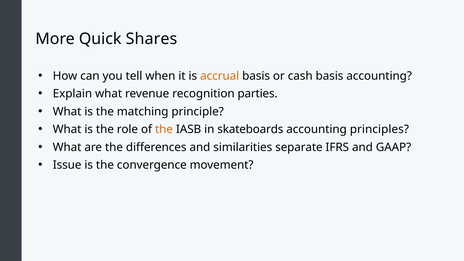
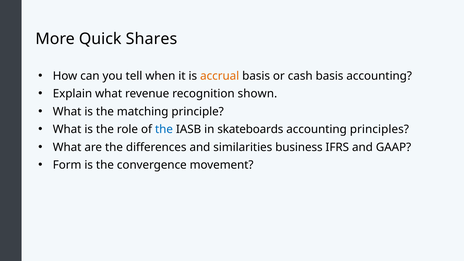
parties: parties -> shown (257, 94)
the colour: orange -> blue (164, 129)
separate: separate -> business (299, 147)
Issue: Issue -> Form (67, 165)
